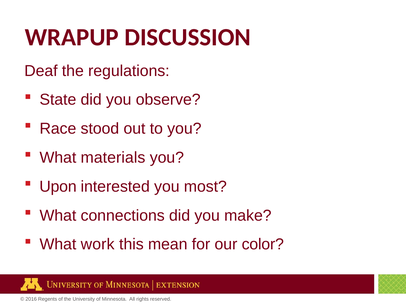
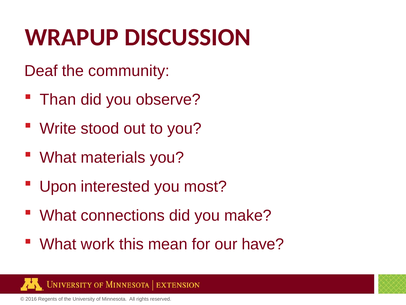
regulations: regulations -> community (129, 71)
State: State -> Than (58, 100)
Race: Race -> Write (58, 128)
color: color -> have (263, 244)
